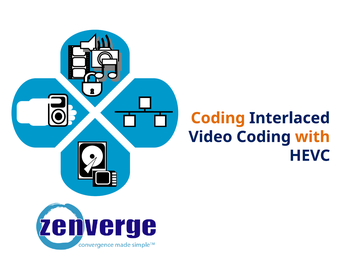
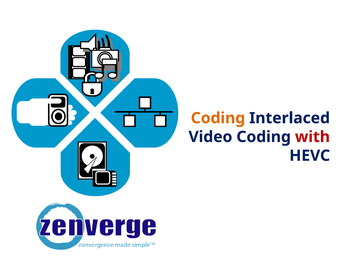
with colour: orange -> red (312, 137)
